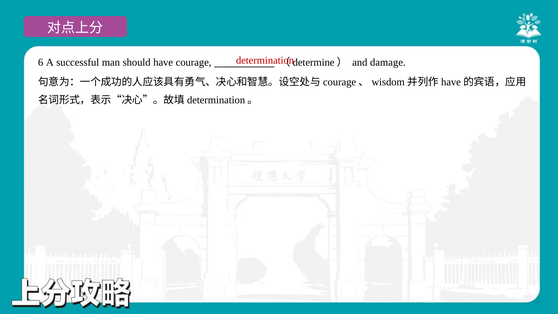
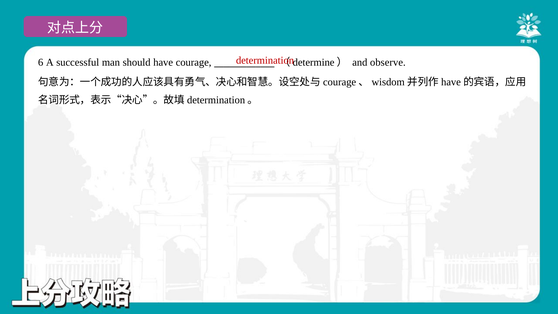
damage: damage -> observe (388, 62)
